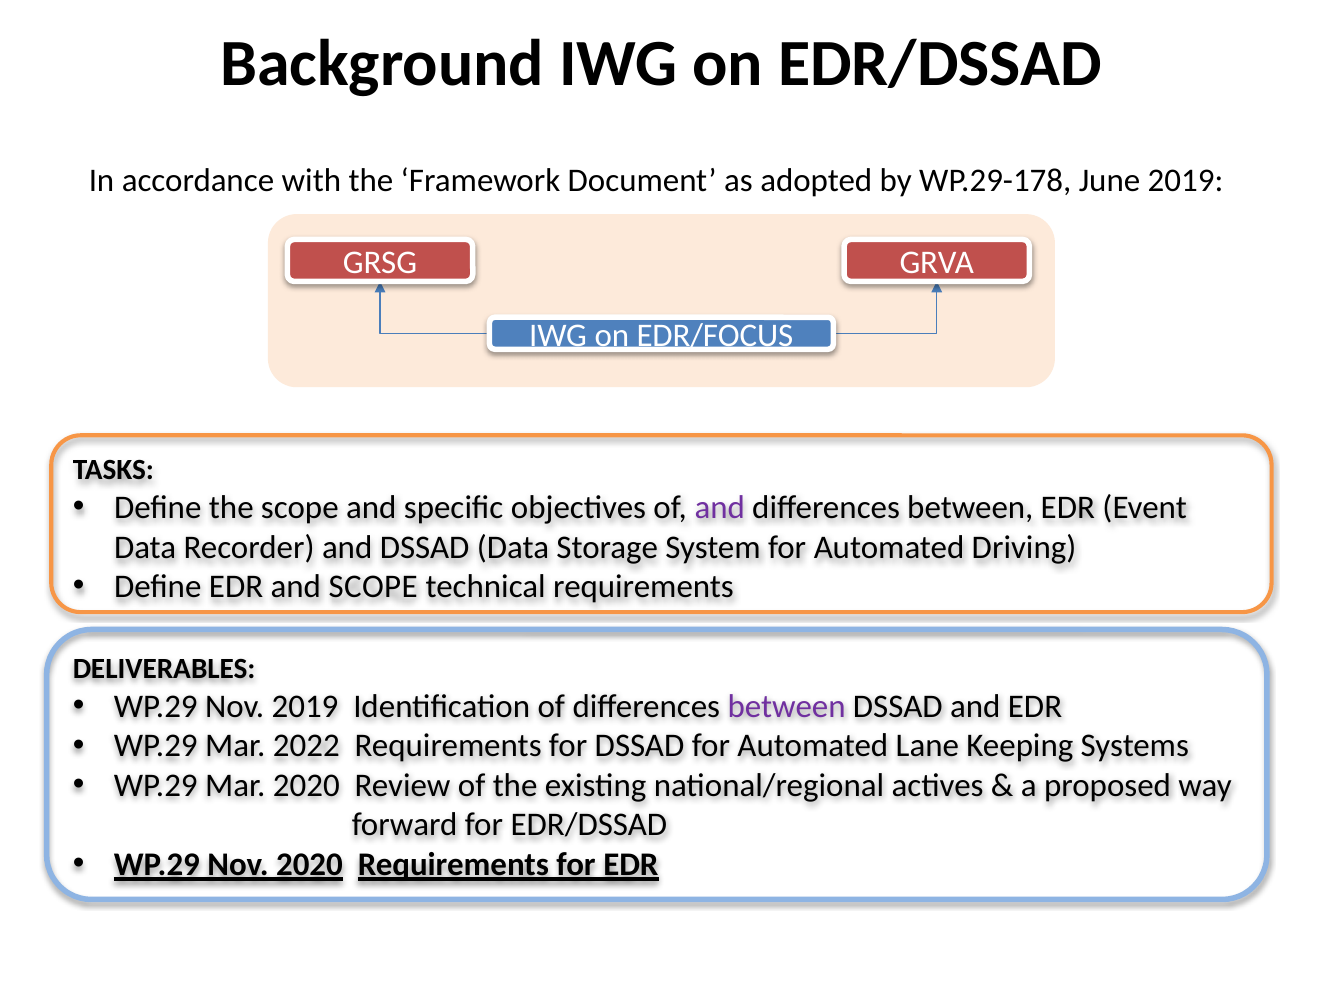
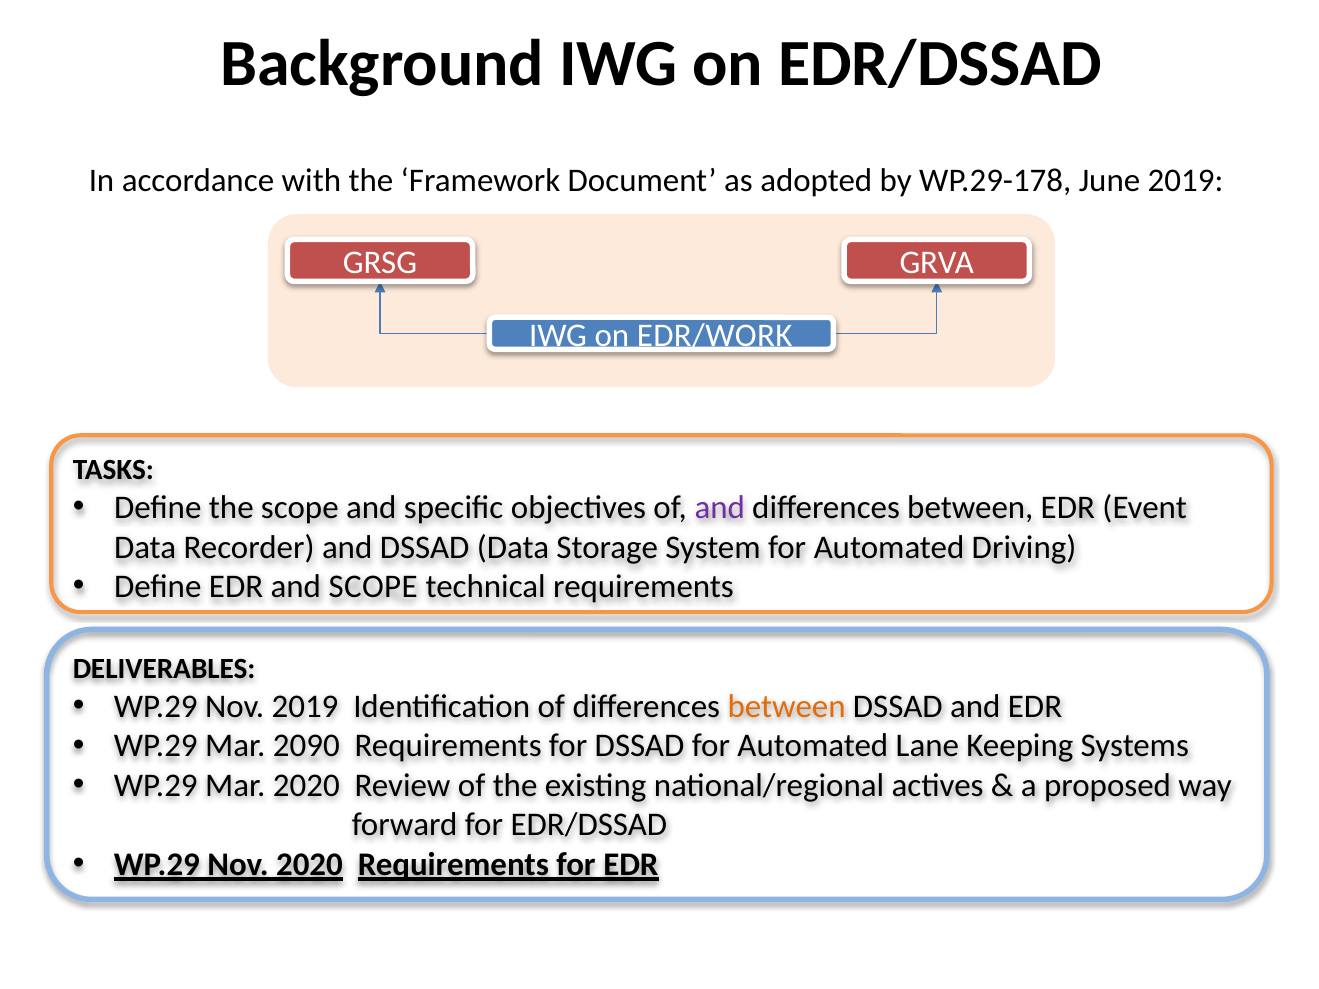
EDR/FOCUS: EDR/FOCUS -> EDR/WORK (715, 336)
between colour: purple -> orange (787, 707)
2022: 2022 -> 2090 (306, 746)
